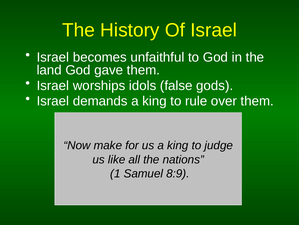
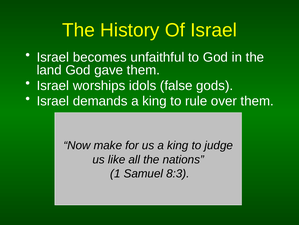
8:9: 8:9 -> 8:3 (178, 173)
